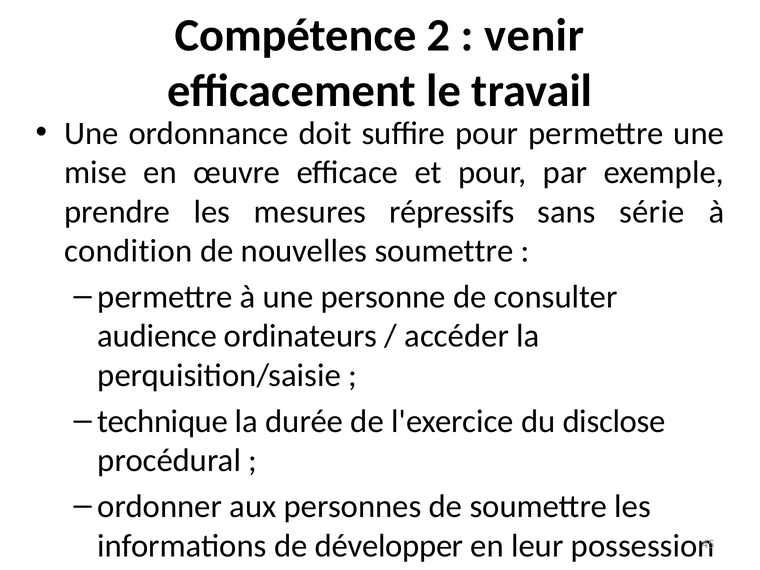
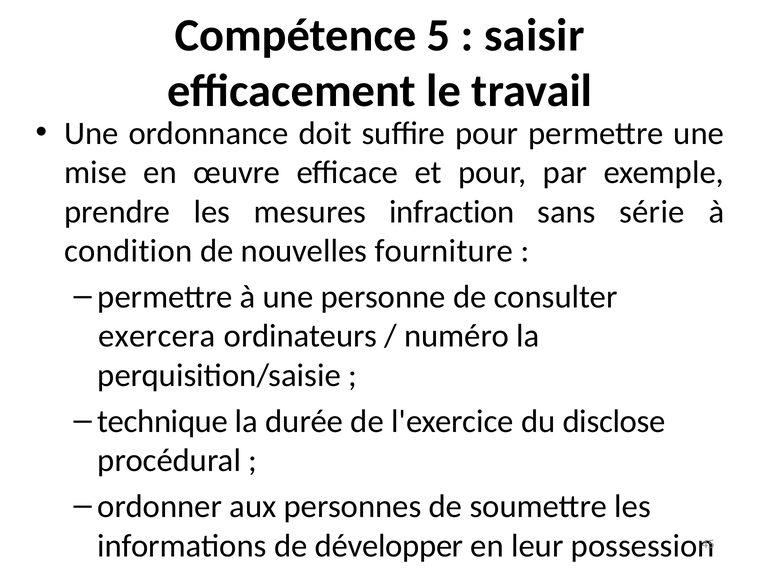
2: 2 -> 5 (439, 35)
venir: venir -> saisir (534, 35)
répressifs: répressifs -> infraction (452, 212)
nouvelles soumettre: soumettre -> fourniture (444, 251)
audience: audience -> exercera (157, 336)
accéder: accéder -> numéro (457, 336)
